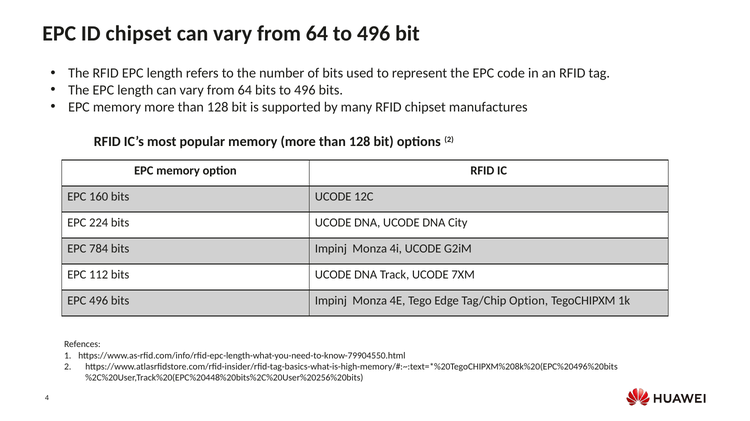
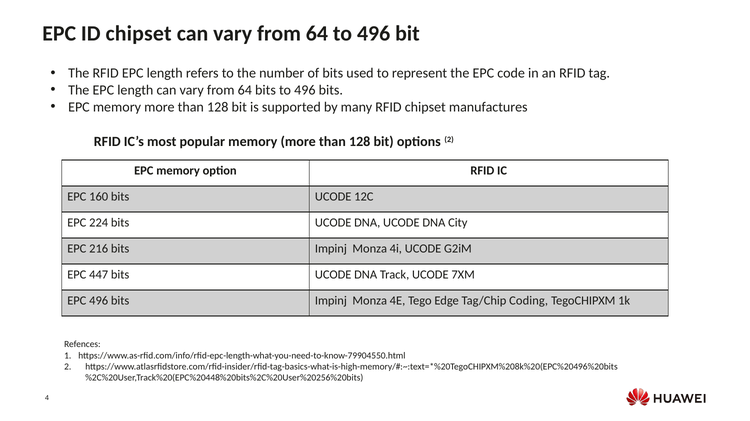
784: 784 -> 216 (99, 249)
112: 112 -> 447 (99, 275)
Tag/Chip Option: Option -> Coding (529, 301)
